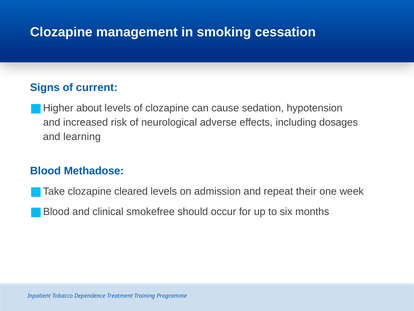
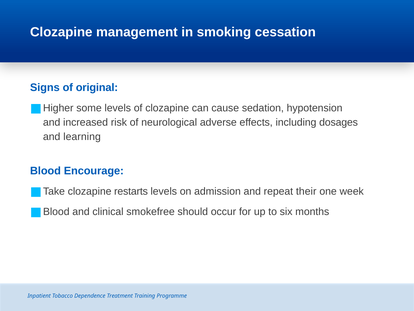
current: current -> original (97, 87)
about: about -> some (89, 108)
Methadose: Methadose -> Encourage (94, 171)
cleared: cleared -> restarts (131, 191)
